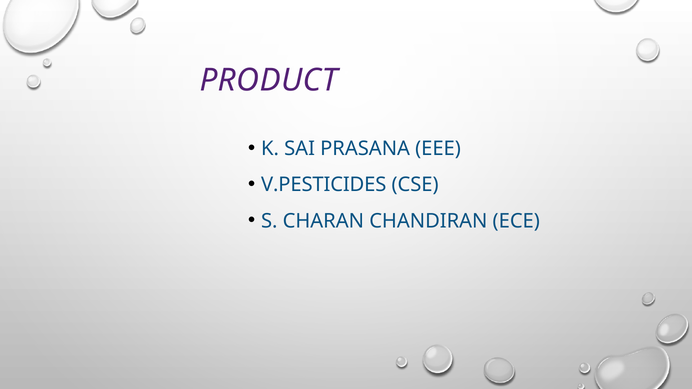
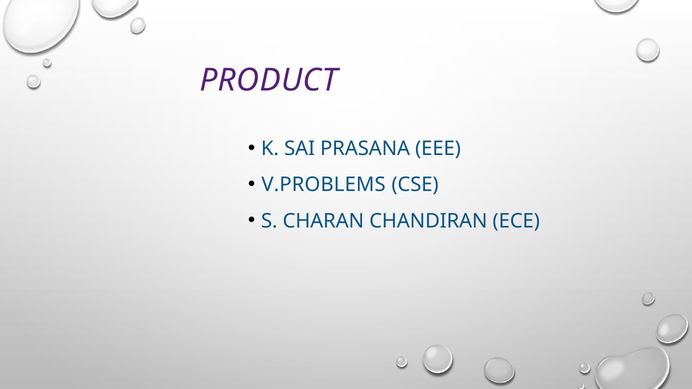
V.PESTICIDES: V.PESTICIDES -> V.PROBLEMS (324, 185)
